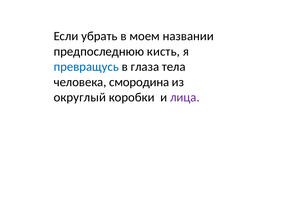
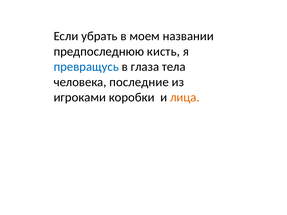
смородина: смородина -> последние (139, 82)
округлый: округлый -> игроками (80, 97)
лица colour: purple -> orange (185, 97)
